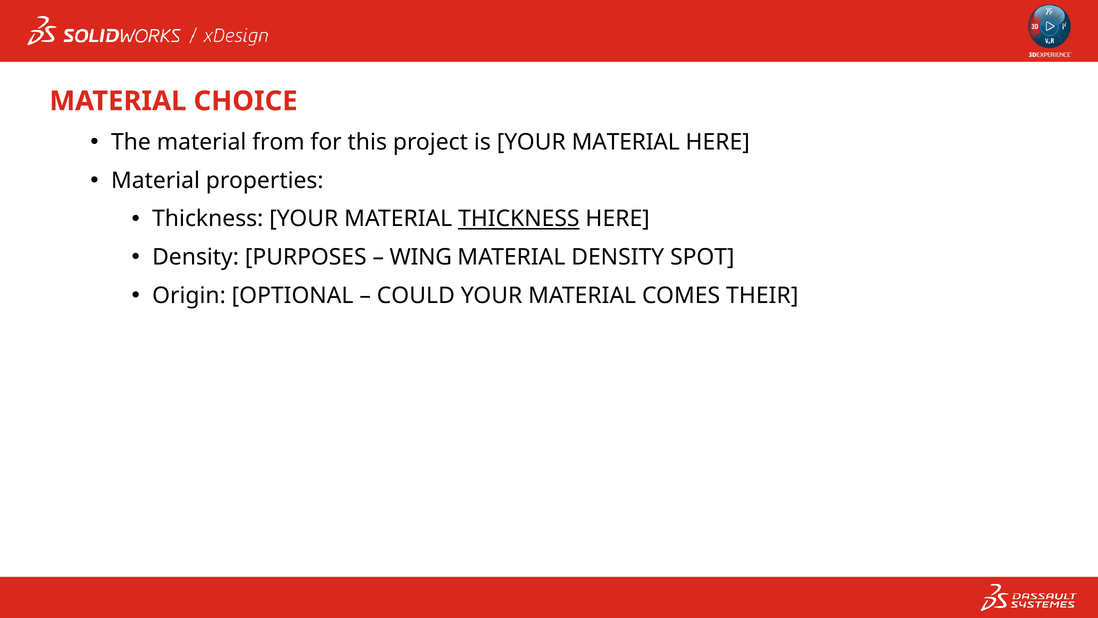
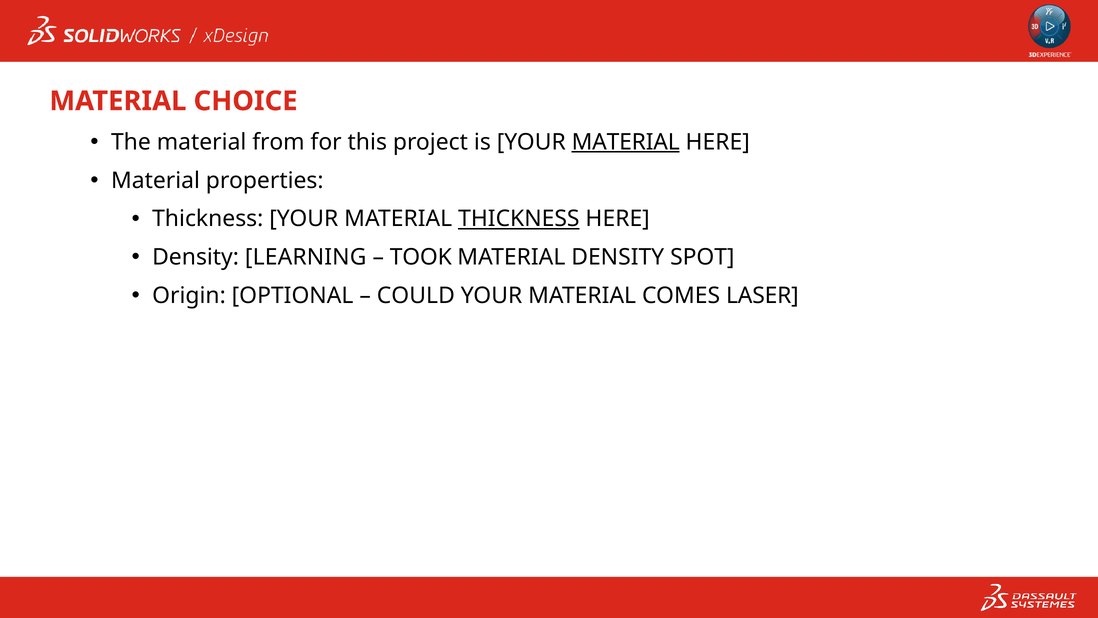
MATERIAL underline: none -> present (626, 142)
PURPOSES: PURPOSES -> LEARNING (306, 257)
WING: WING -> TOOK (421, 257)
THEIR: THEIR -> LASER (762, 296)
